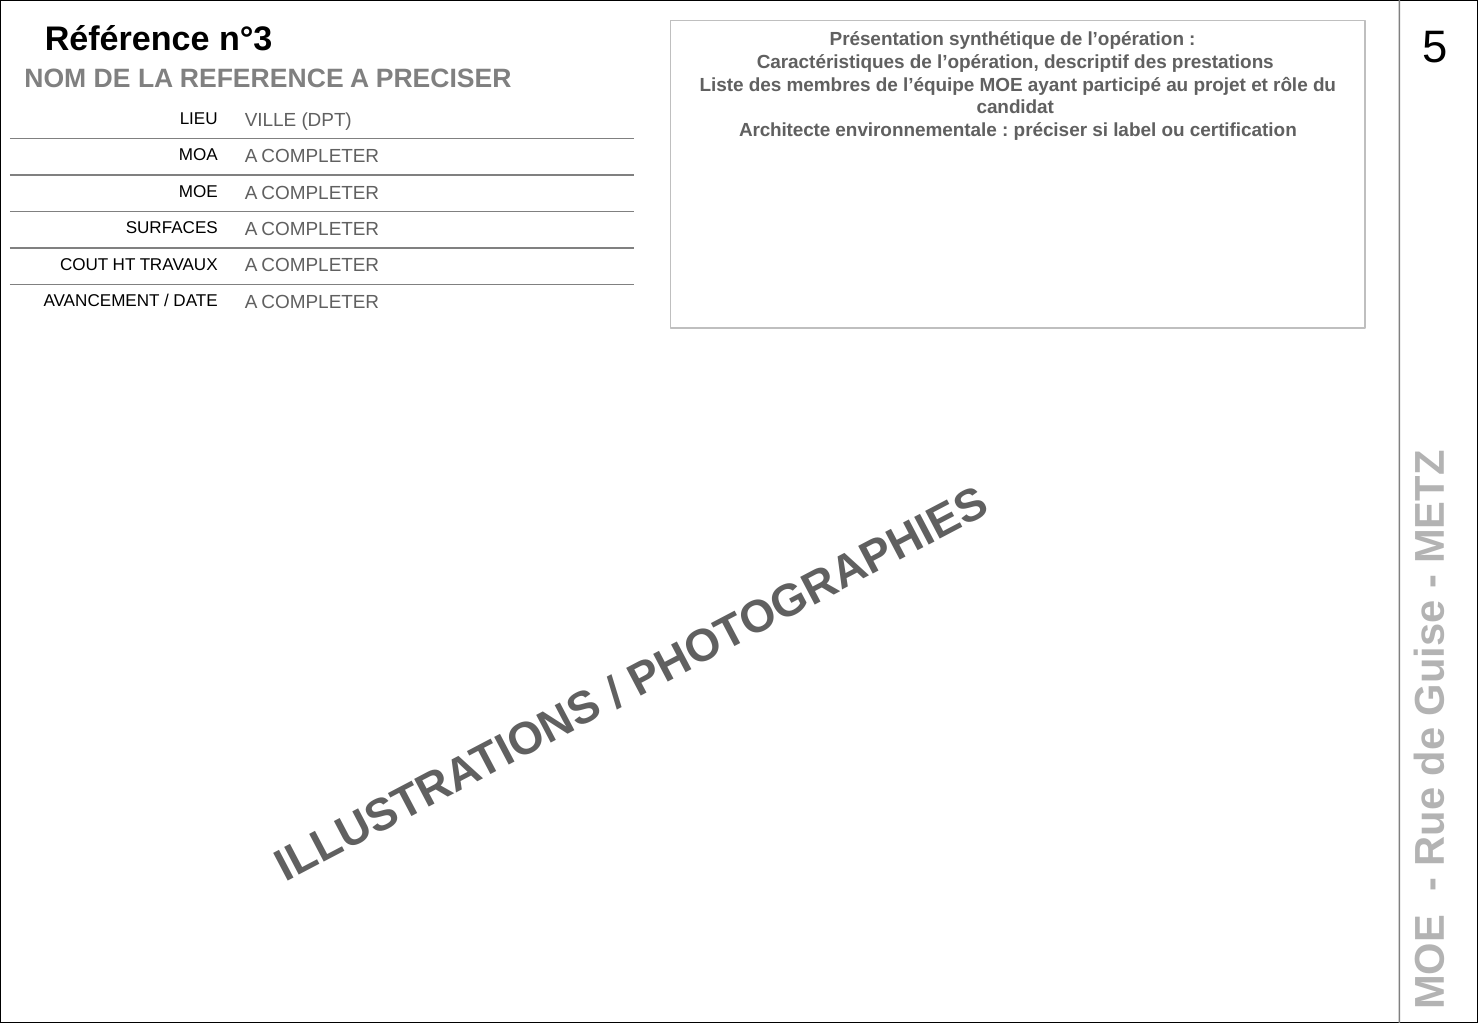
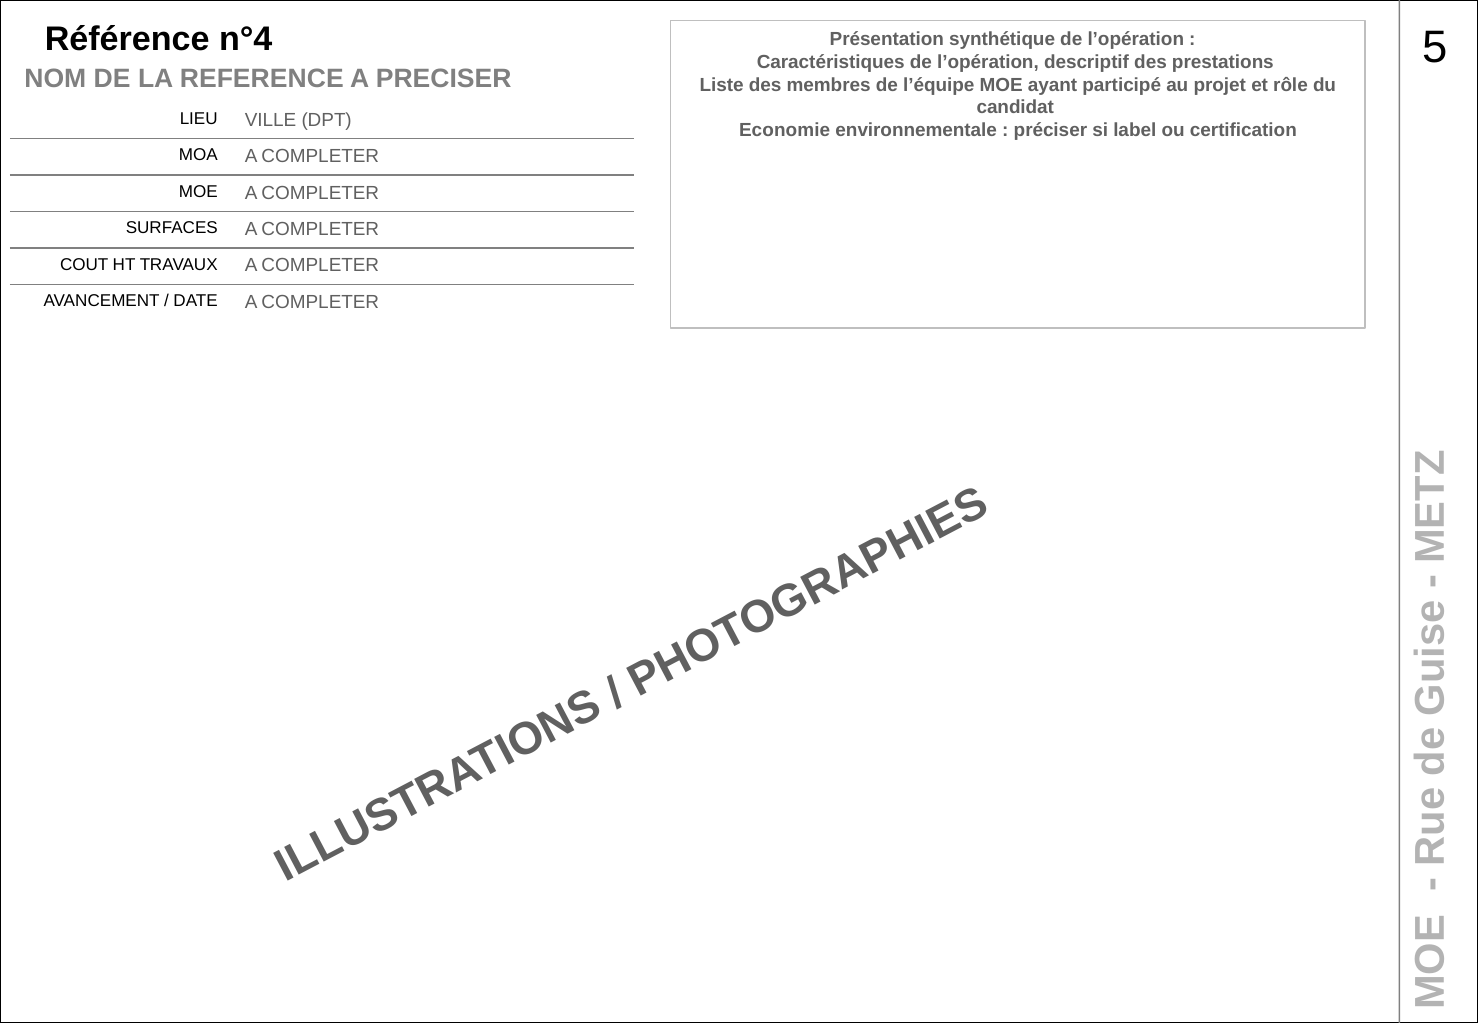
n°3: n°3 -> n°4 (246, 39)
Architecte: Architecte -> Economie (785, 130)
